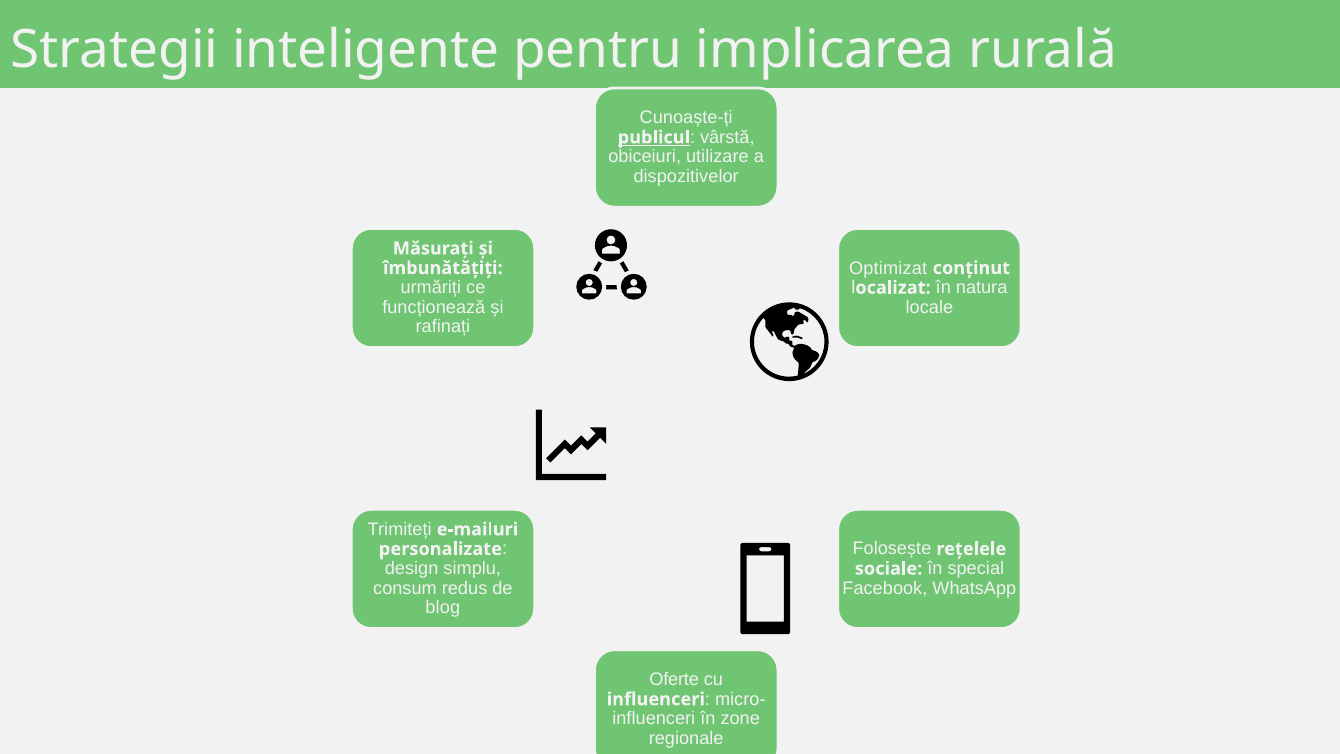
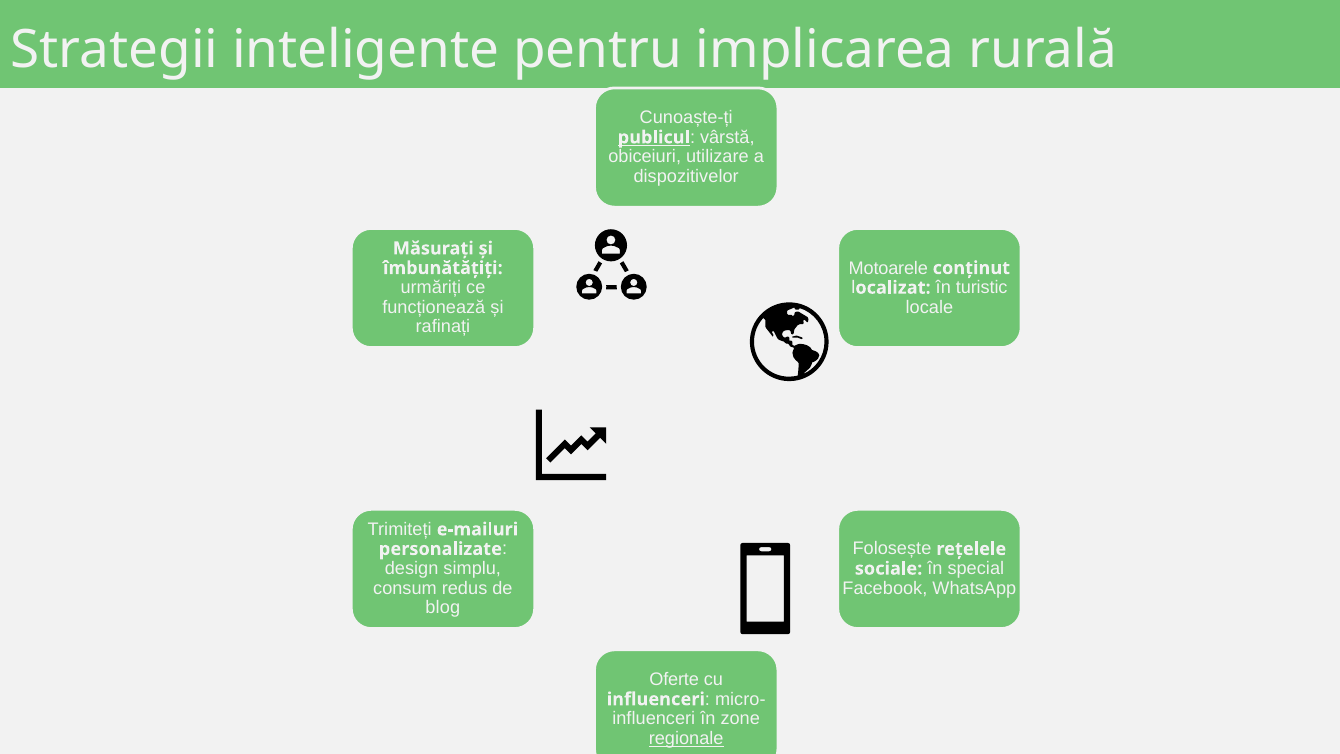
Optimizat: Optimizat -> Motoarele (888, 268)
natura: natura -> turistic (982, 288)
regionale underline: none -> present (686, 738)
